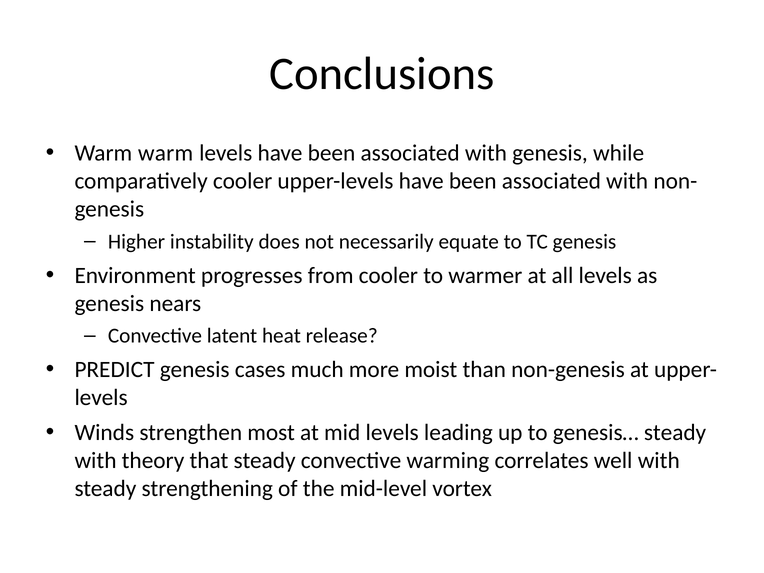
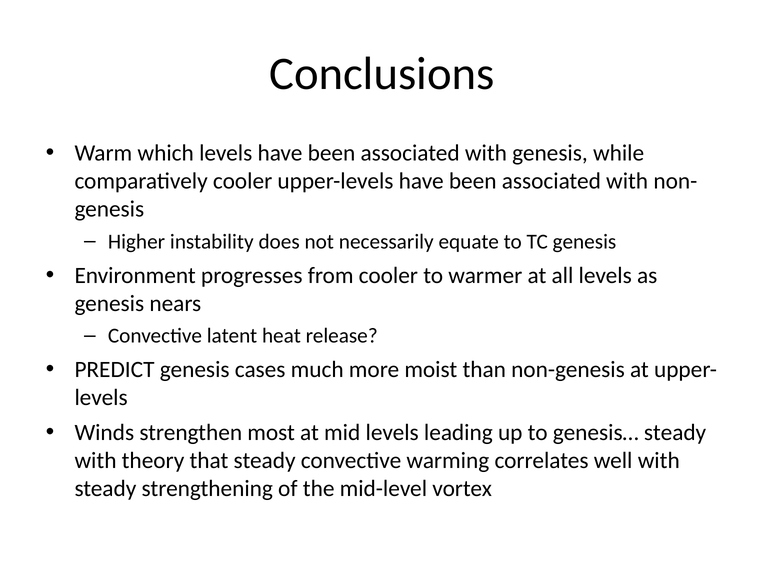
Warm warm: warm -> which (166, 153)
